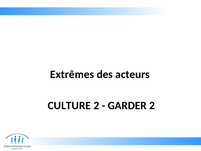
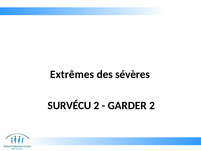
acteurs: acteurs -> sévères (133, 74)
CULTURE: CULTURE -> SURVÉCU (69, 105)
